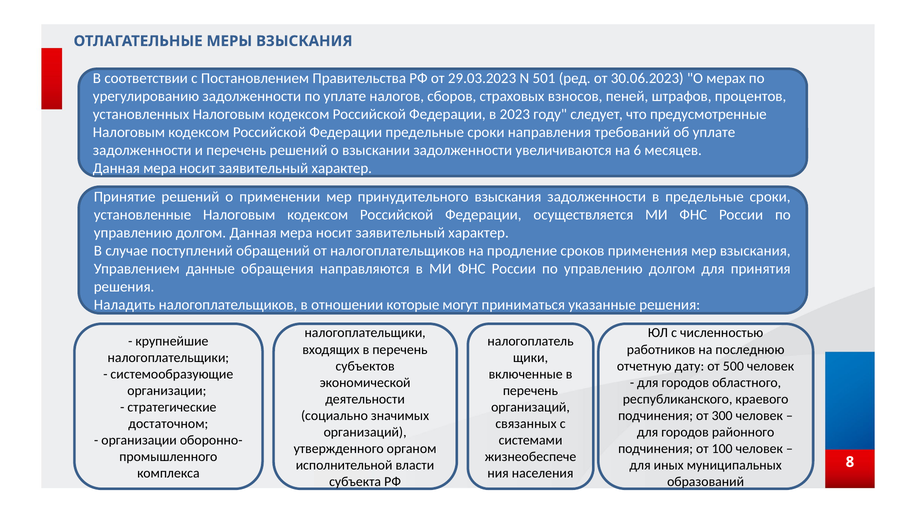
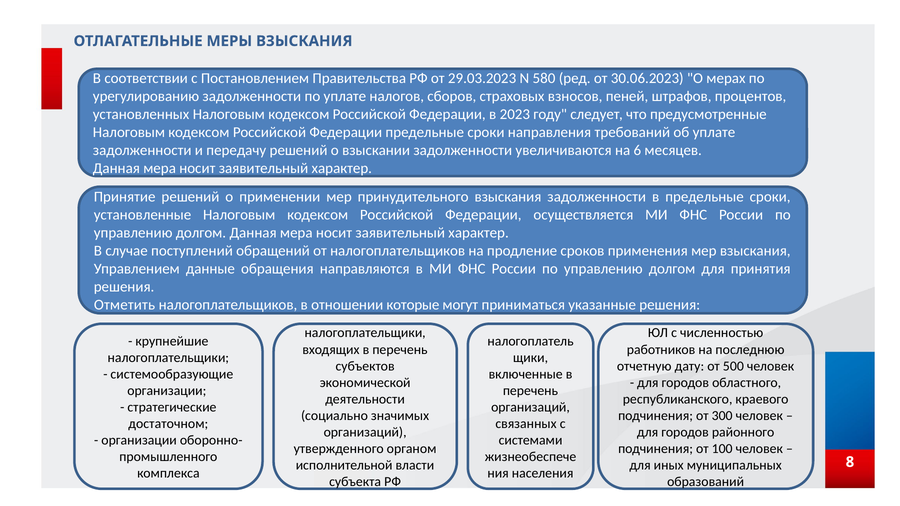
501: 501 -> 580 (544, 79)
и перечень: перечень -> передачу (236, 151)
Наладить: Наладить -> Отметить (125, 305)
